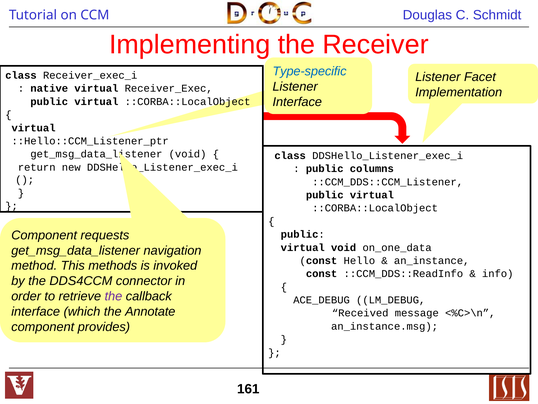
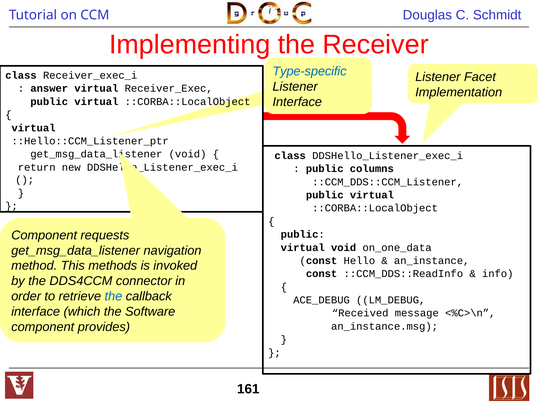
native: native -> answer (49, 88)
the colour: purple -> blue (113, 296)
Annotate: Annotate -> Software (150, 311)
